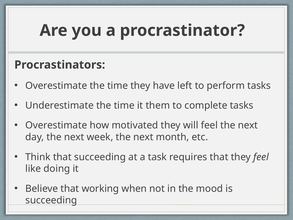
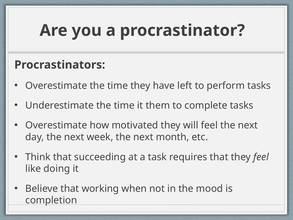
succeeding: succeeding -> completion (51, 200)
